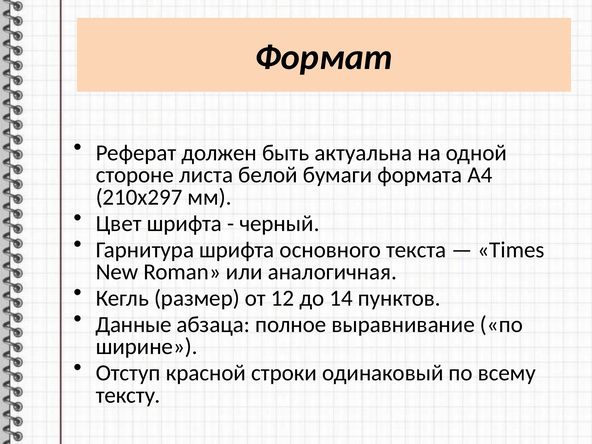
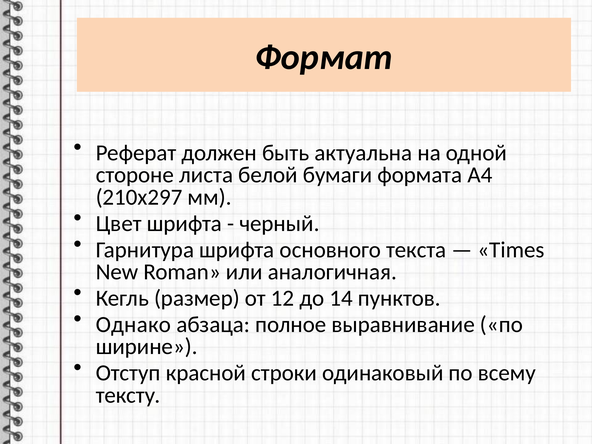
Данные: Данные -> Однако (133, 325)
